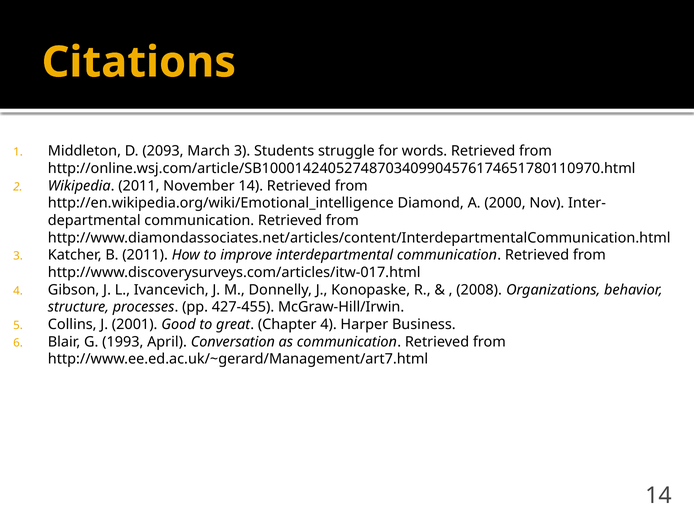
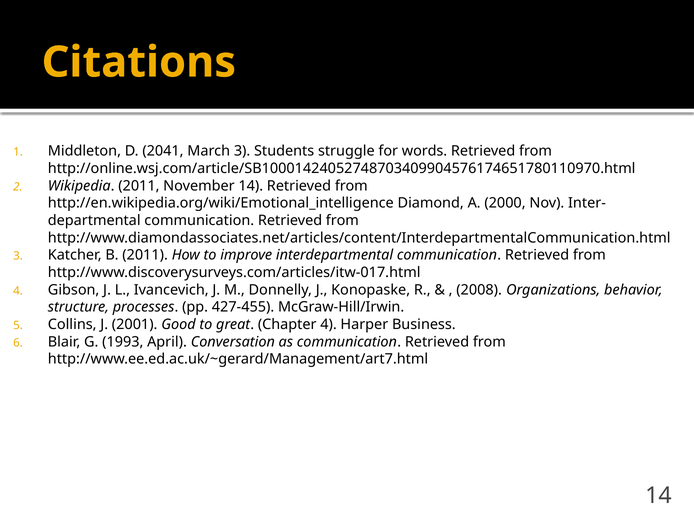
2093: 2093 -> 2041 (163, 151)
